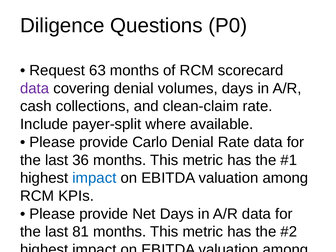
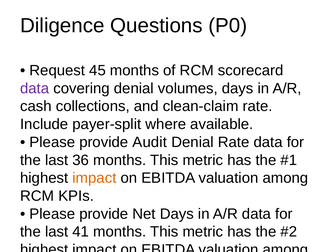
63: 63 -> 45 (98, 70)
Carlo: Carlo -> Audit (150, 142)
impact colour: blue -> orange (94, 178)
81: 81 -> 41 (81, 232)
